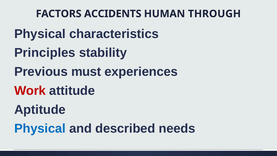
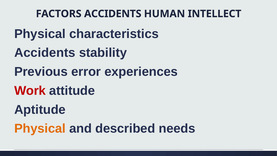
THROUGH: THROUGH -> INTELLECT (215, 14)
Principles: Principles -> Accidents (45, 53)
must: must -> error (86, 72)
Physical colour: blue -> orange (40, 128)
